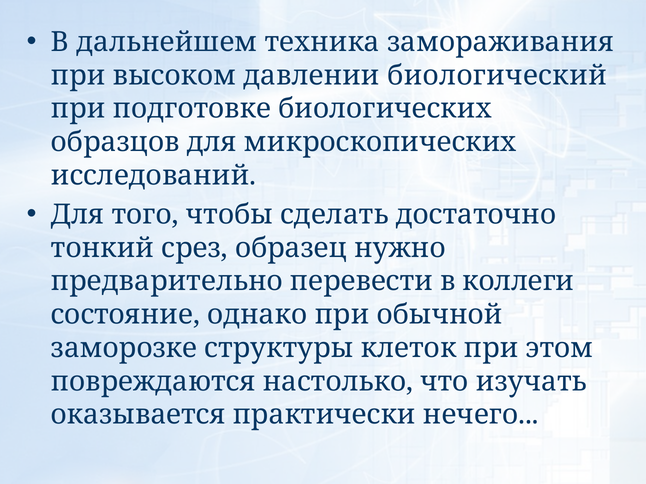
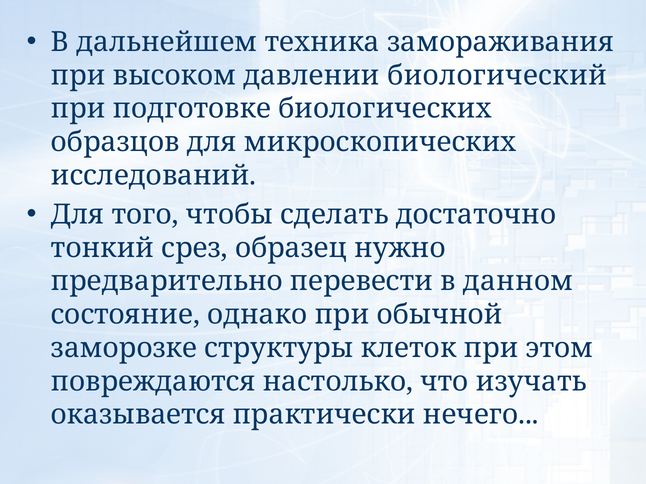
коллеги: коллеги -> данном (518, 282)
